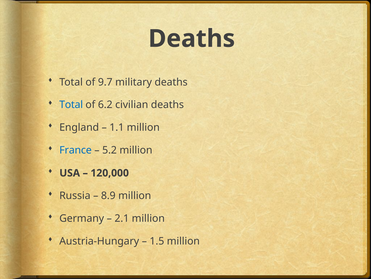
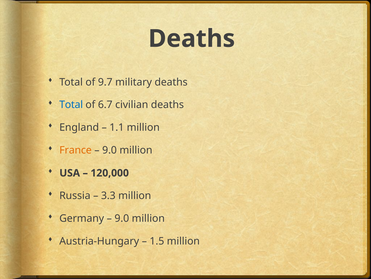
6.2: 6.2 -> 6.7 (105, 105)
France colour: blue -> orange (76, 150)
5.2: 5.2 -> 9.0 (110, 150)
8.9: 8.9 -> 3.3 (108, 195)
2.1: 2.1 -> 9.0 (122, 218)
